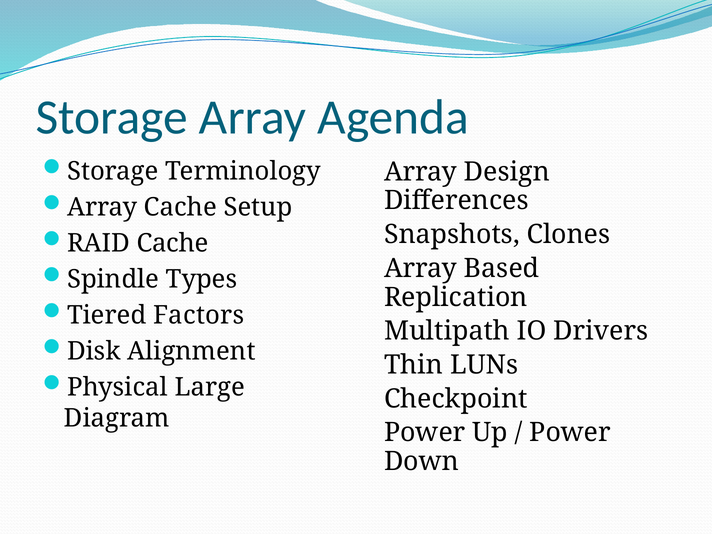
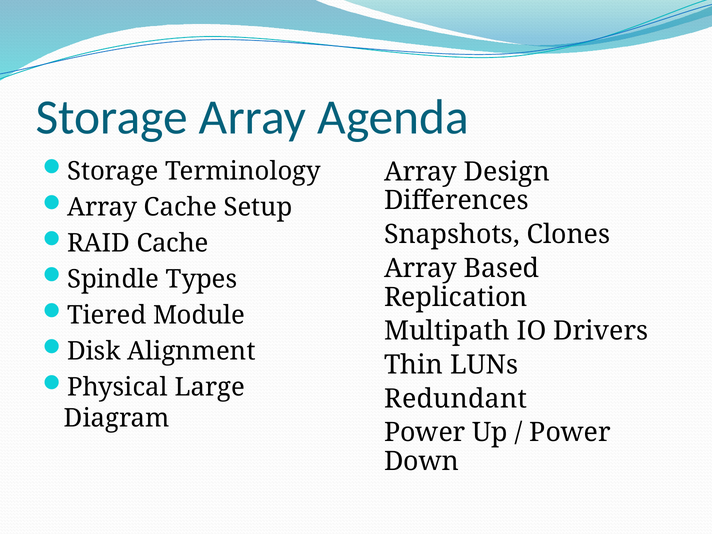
Factors: Factors -> Module (199, 315)
Checkpoint: Checkpoint -> Redundant (456, 399)
